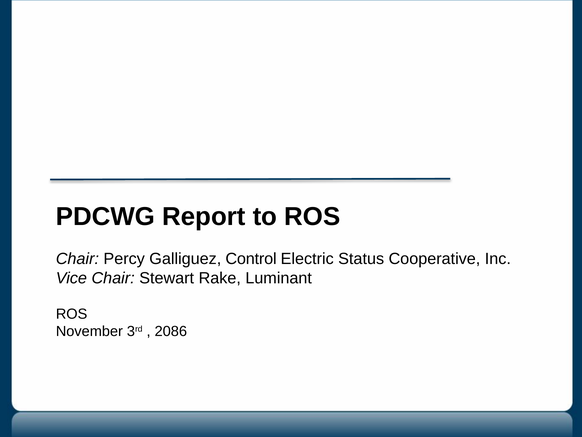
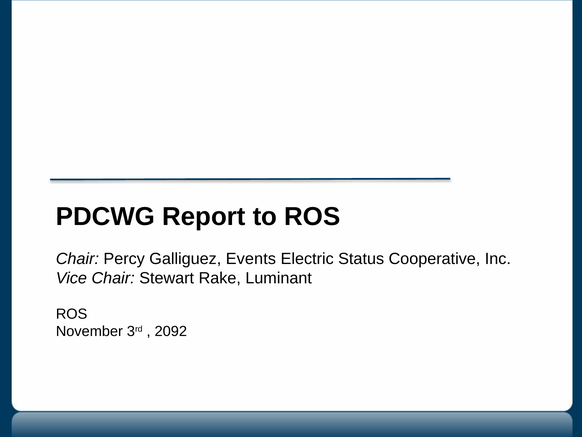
Control: Control -> Events (251, 258)
2086: 2086 -> 2092 (171, 331)
